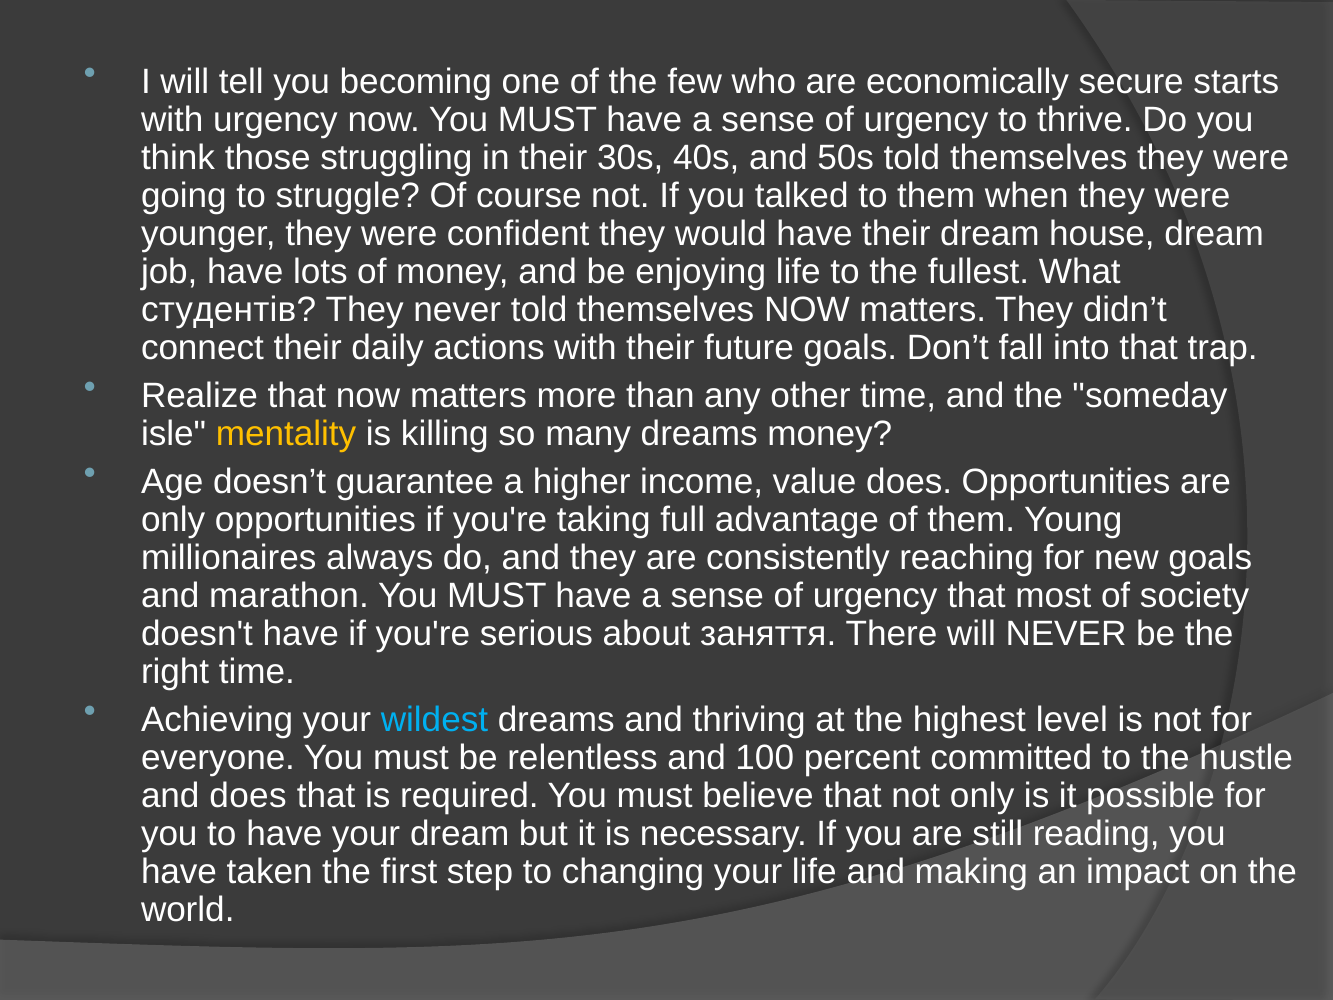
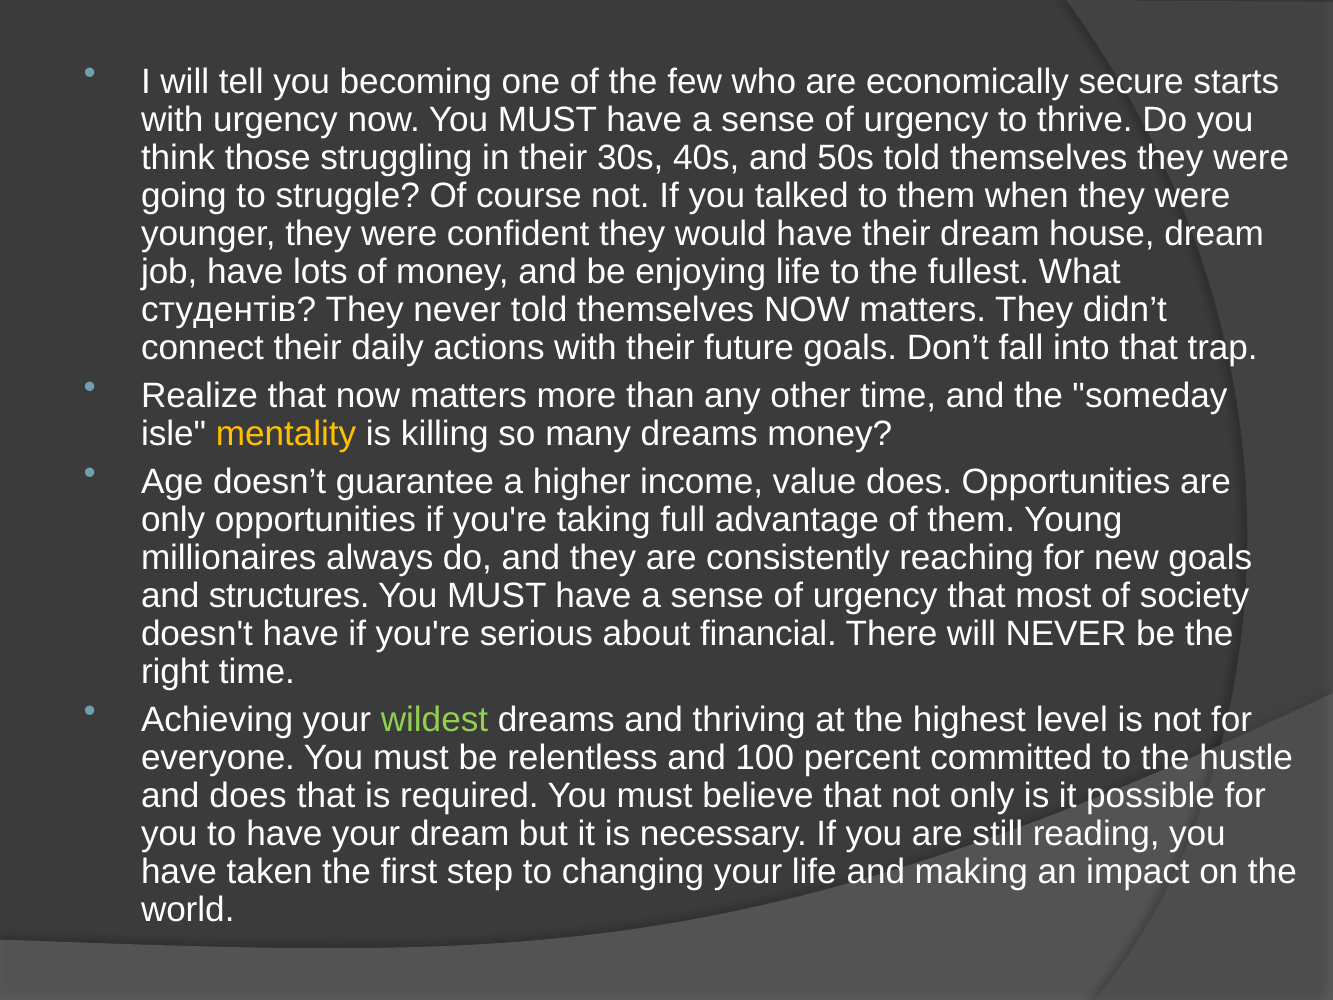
marathon: marathon -> structures (289, 596)
заняття: заняття -> financial (768, 634)
wildest colour: light blue -> light green (434, 720)
